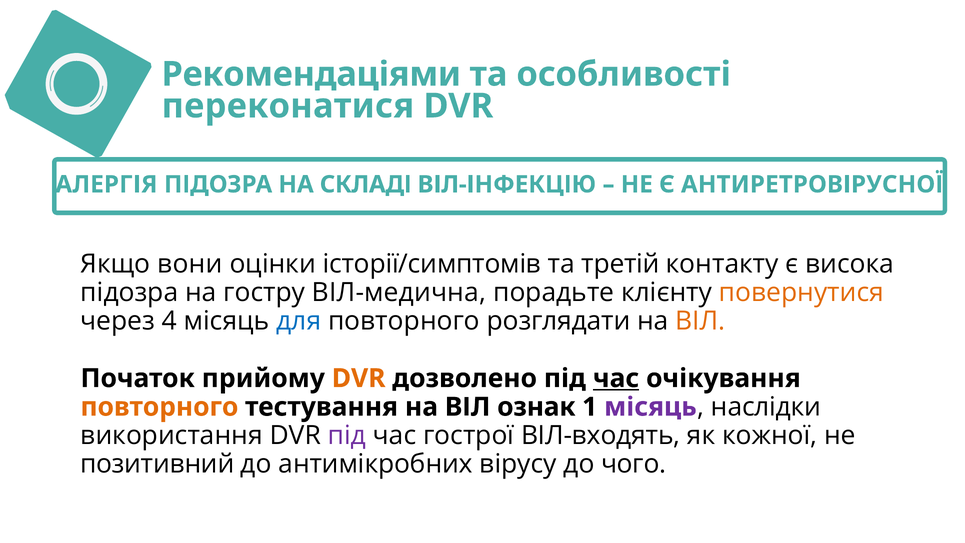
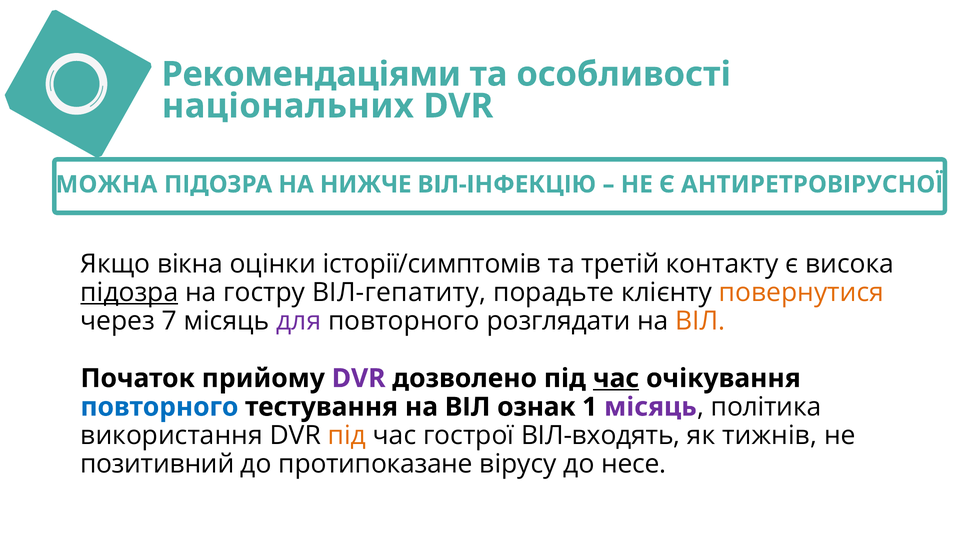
переконатися: переконатися -> національних (288, 106)
АЛЕРГІЯ: АЛЕРГІЯ -> МОЖНА (106, 184)
СКЛАДІ: СКЛАДІ -> НИЖЧЕ (366, 184)
вони: вони -> вікна (190, 264)
підозра underline: none -> present (129, 292)
ВІЛ-медична: ВІЛ-медична -> ВІЛ-гепатиту (399, 292)
4: 4 -> 7 (169, 321)
для colour: blue -> purple (299, 321)
DVR colour: orange -> purple (359, 378)
повторного colour: orange -> blue (159, 407)
наслідки: наслідки -> політика (766, 407)
під colour: purple -> orange (347, 435)
кожної: кожної -> тижнів (770, 435)
антимікробних: антимікробних -> протипоказане (376, 464)
чого: чого -> несе (634, 464)
